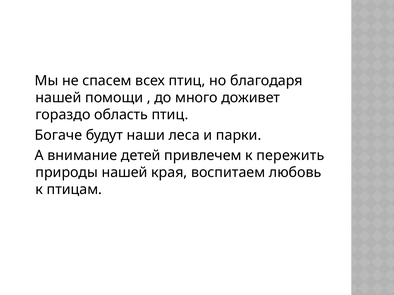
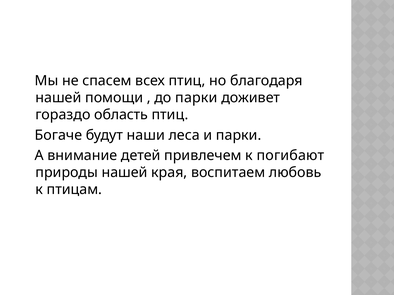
до много: много -> парки (196, 98)
пережить: пережить -> погибают (290, 156)
